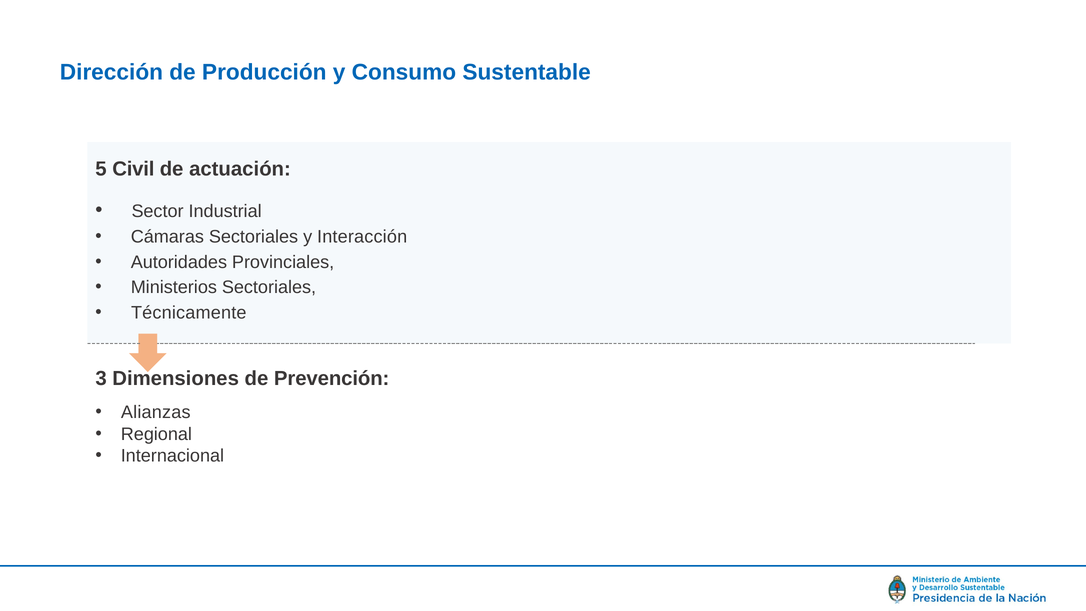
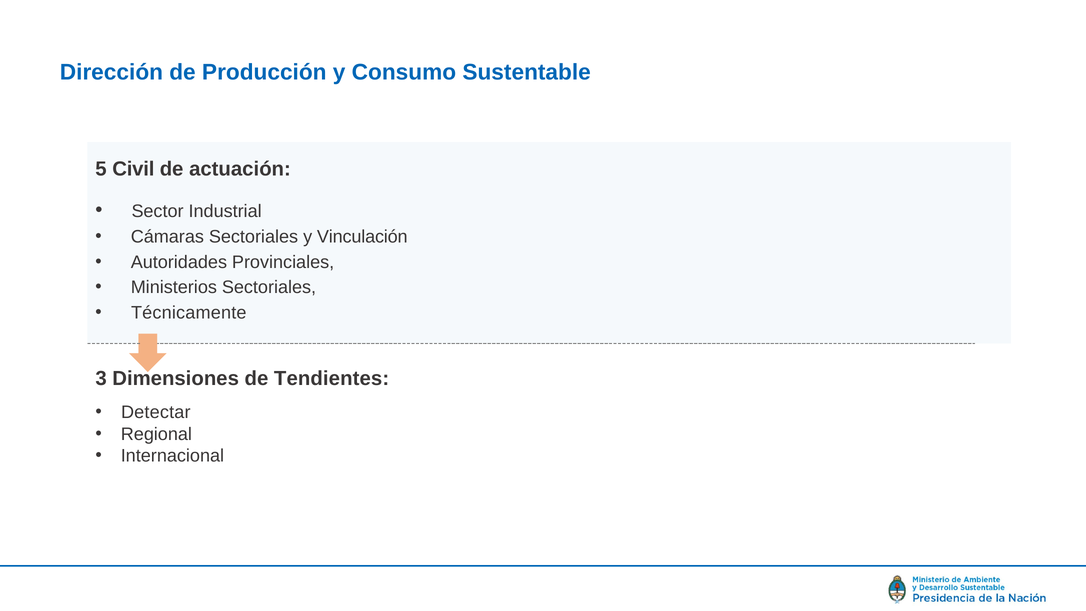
Interacción: Interacción -> Vinculación (362, 237)
Prevención: Prevención -> Tendientes (332, 379)
Alianzas: Alianzas -> Detectar (156, 412)
